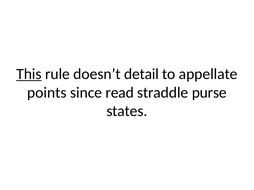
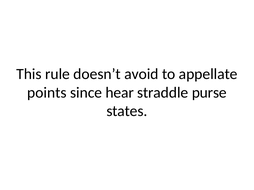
This underline: present -> none (29, 74)
detail: detail -> avoid (141, 74)
read: read -> hear (120, 93)
